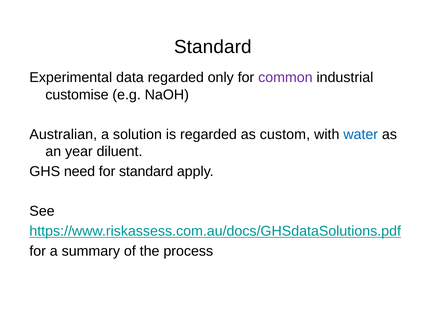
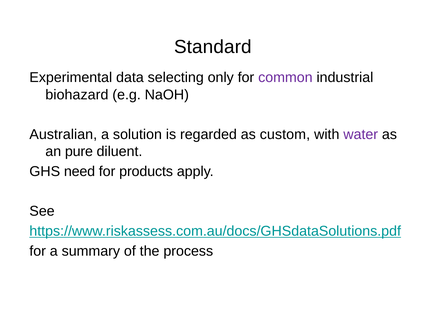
data regarded: regarded -> selecting (176, 77)
customise: customise -> biohazard (77, 95)
water colour: blue -> purple (361, 134)
year: year -> pure (79, 151)
for standard: standard -> products (146, 171)
